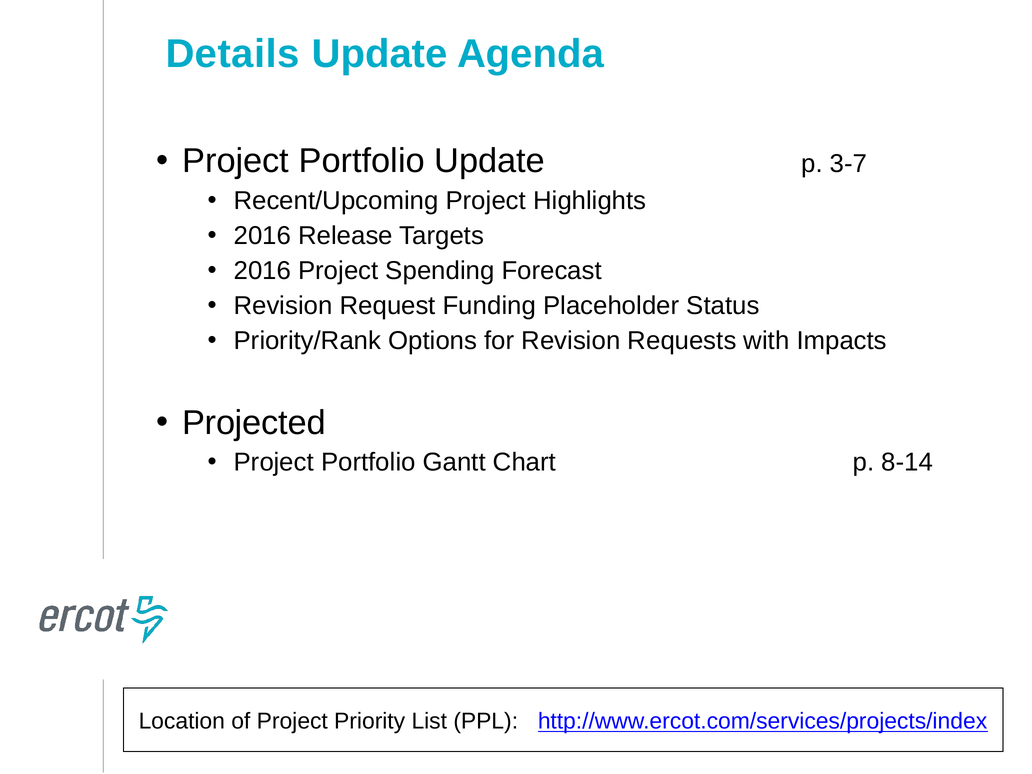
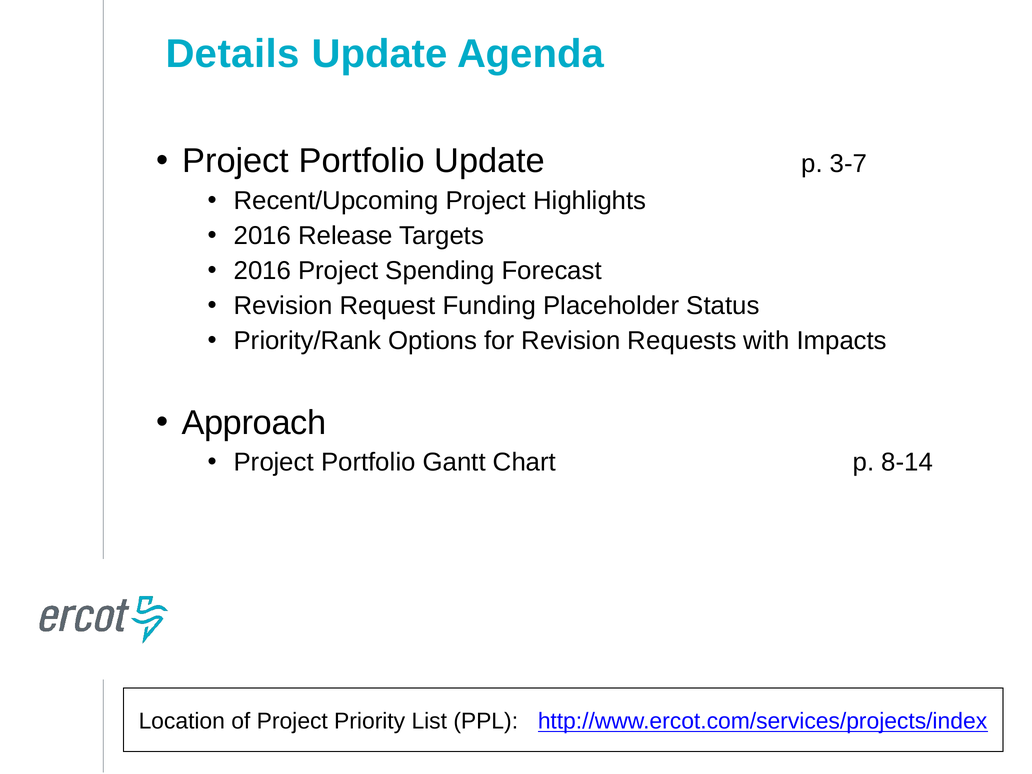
Projected: Projected -> Approach (254, 423)
